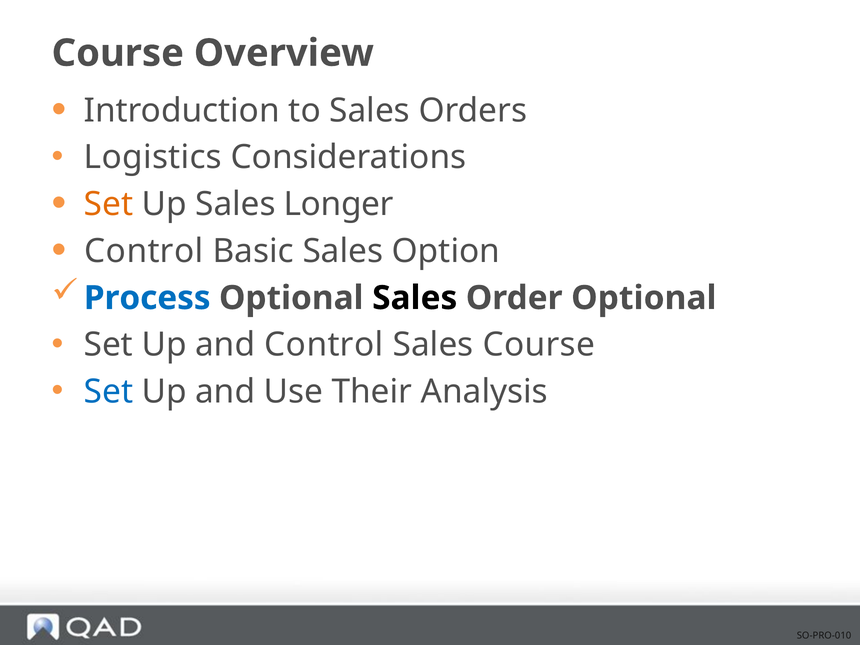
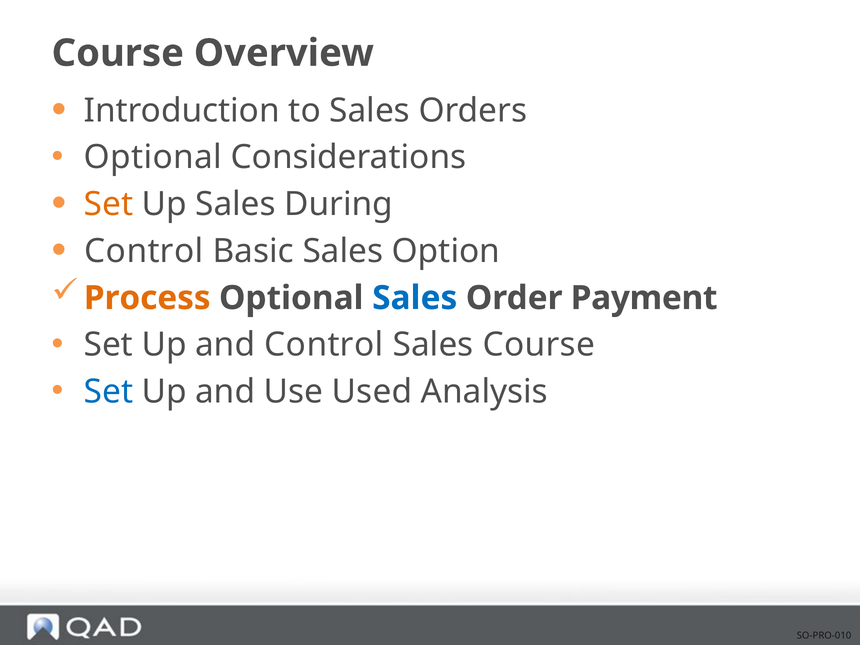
Logistics: Logistics -> Optional (153, 157)
Longer: Longer -> During (339, 204)
Process colour: blue -> orange (147, 298)
Sales colour: black -> blue (415, 298)
Order Optional: Optional -> Payment (644, 298)
Their: Their -> Used (372, 392)
